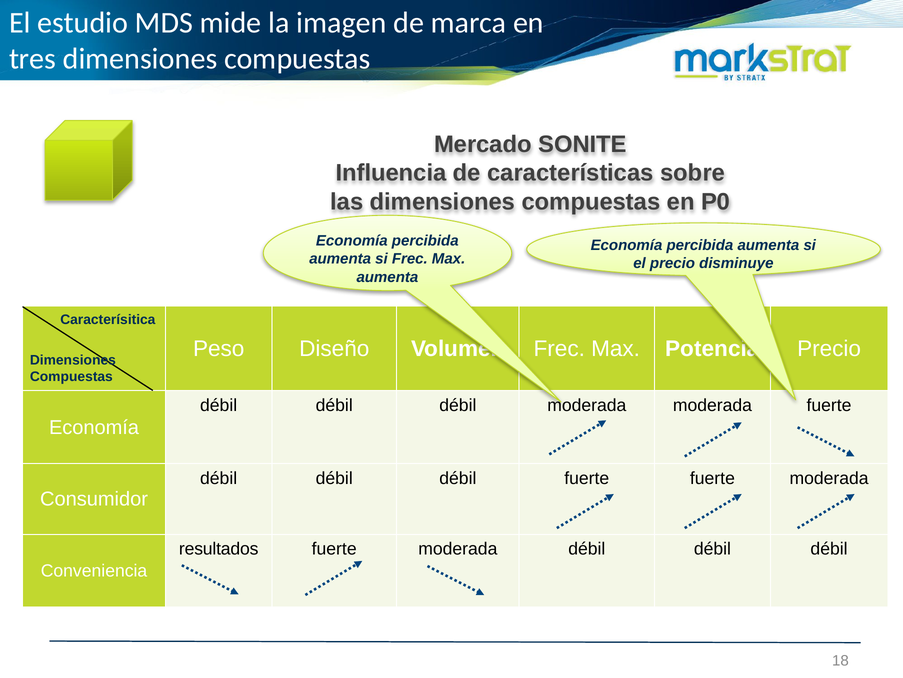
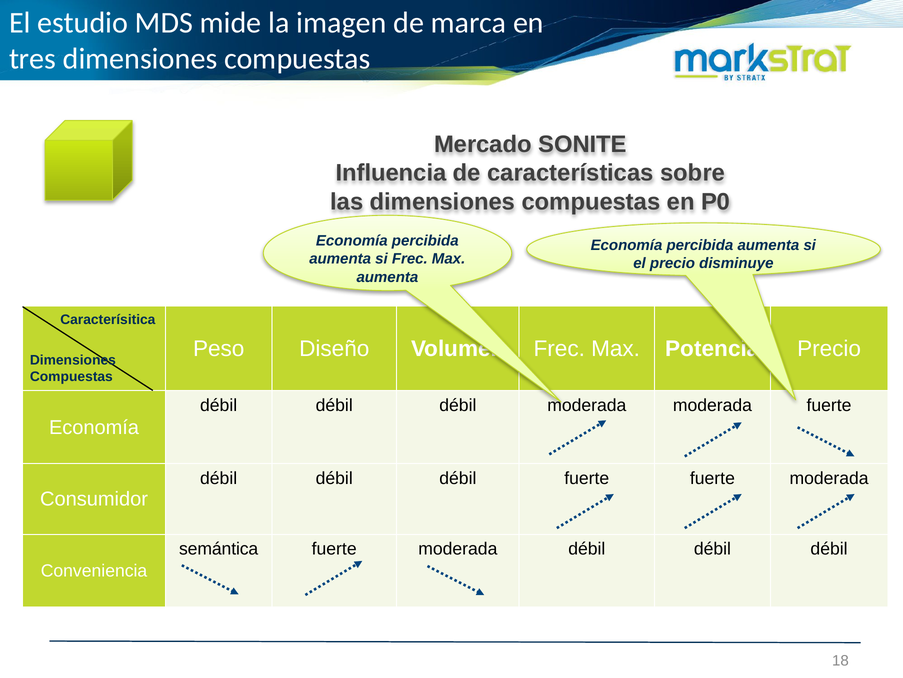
resultados: resultados -> semántica (219, 549)
